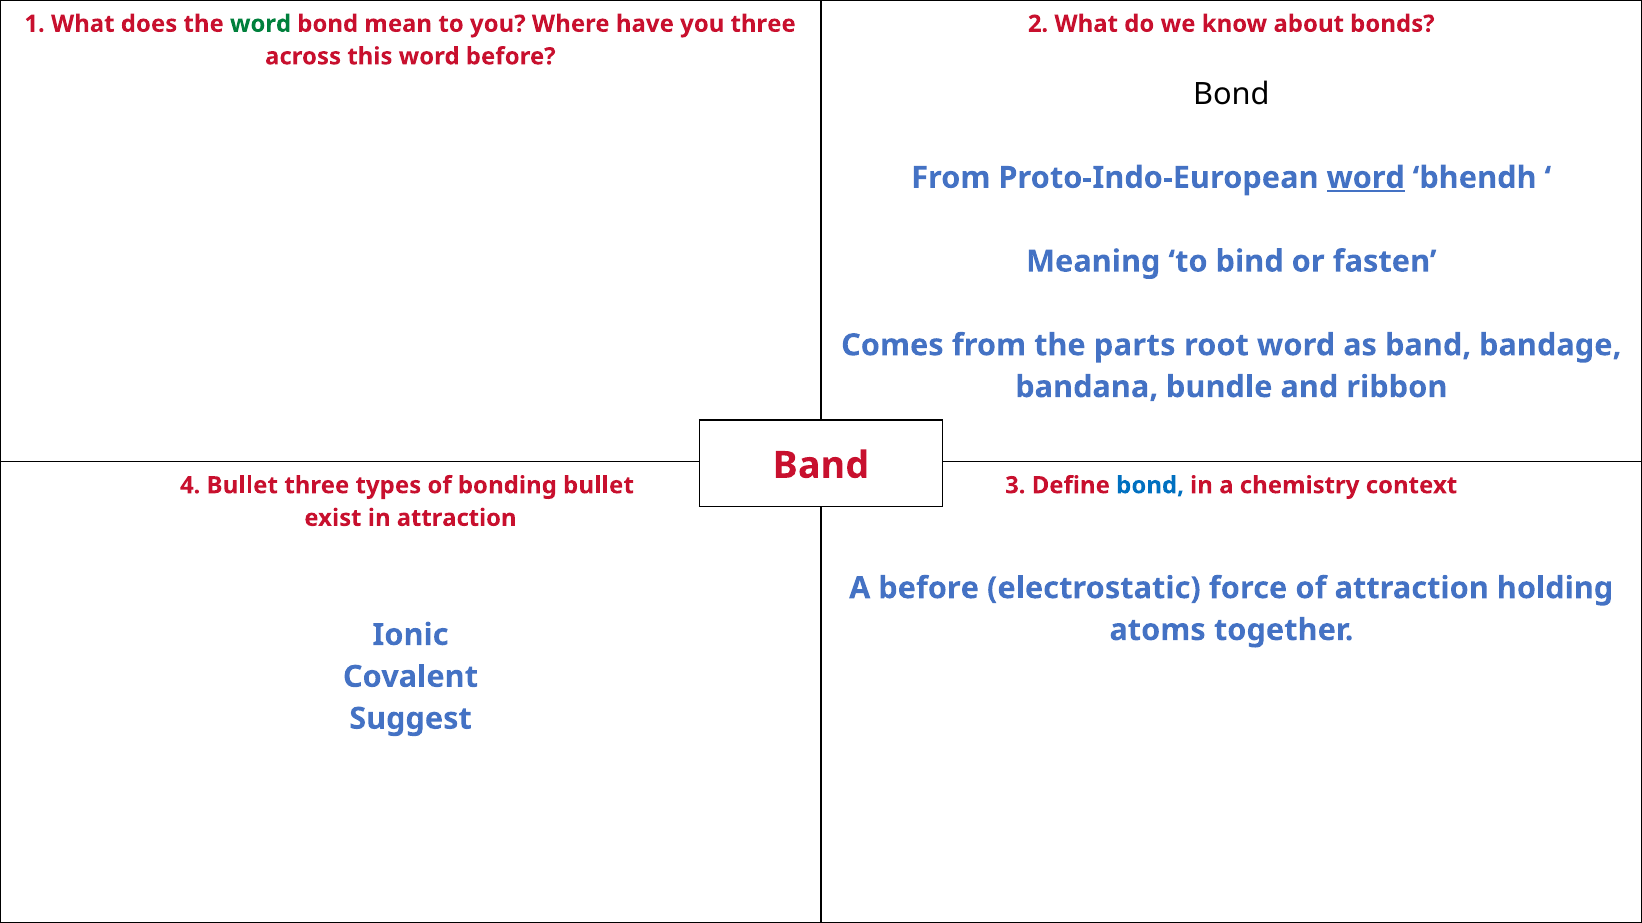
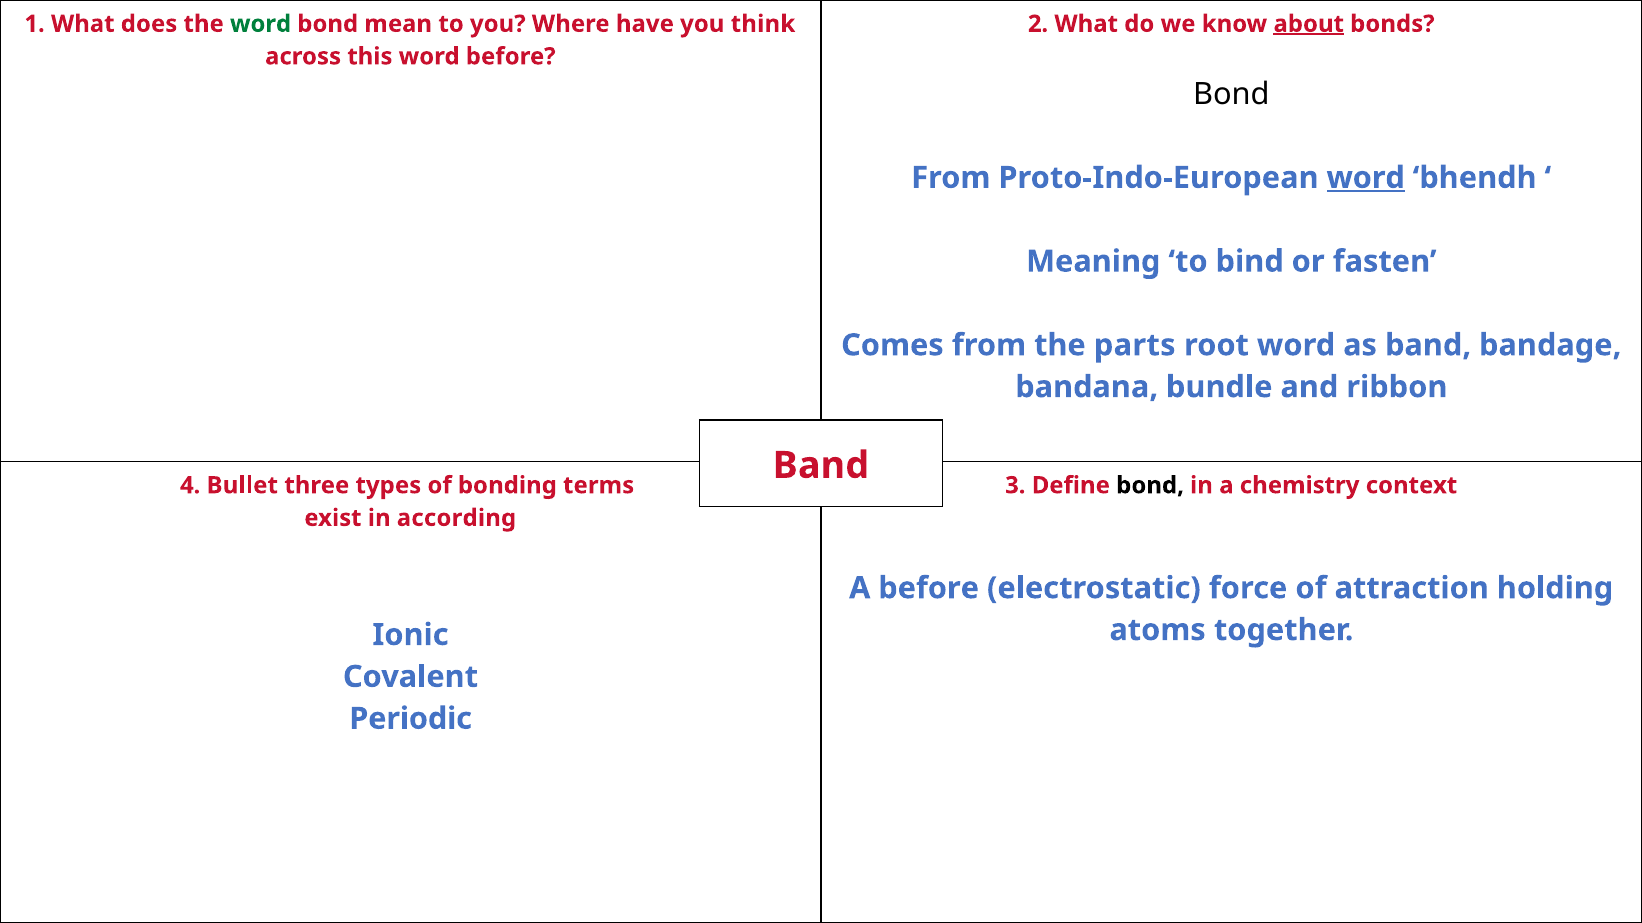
you three: three -> think (763, 24)
about underline: none -> present (1309, 24)
bonding bullet: bullet -> terms (599, 486)
bond colour: blue -> black (1150, 486)
in attraction: attraction -> according (456, 518)
Suggest: Suggest -> Periodic (411, 719)
